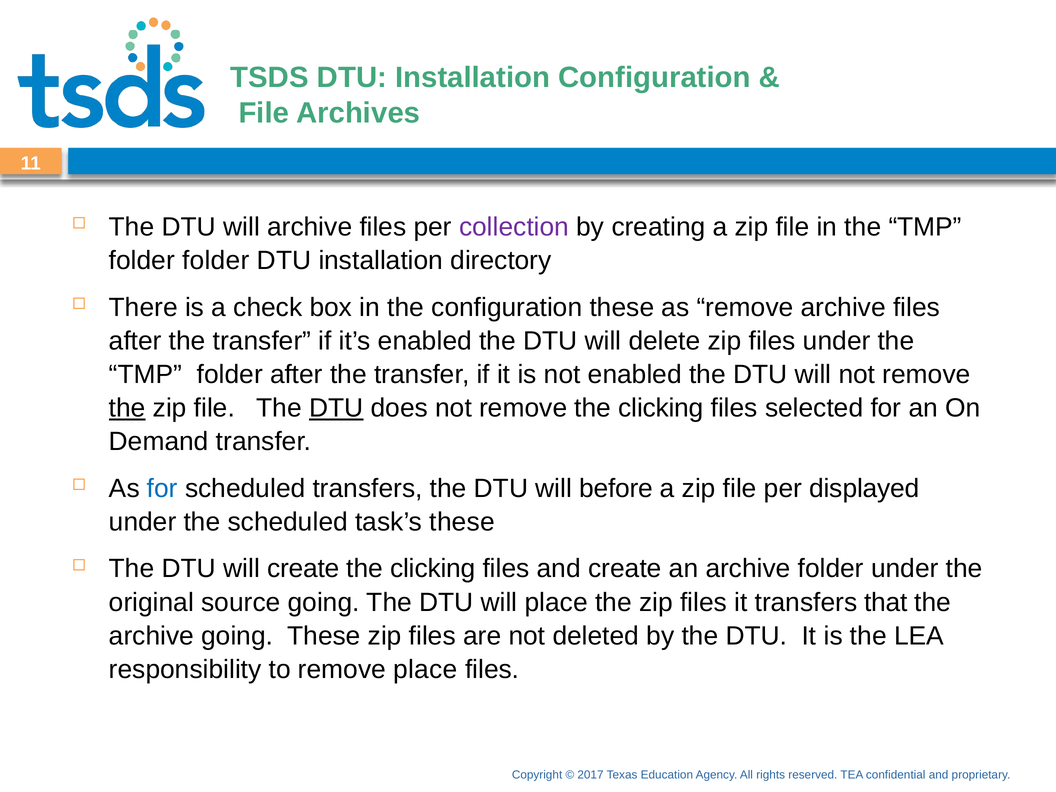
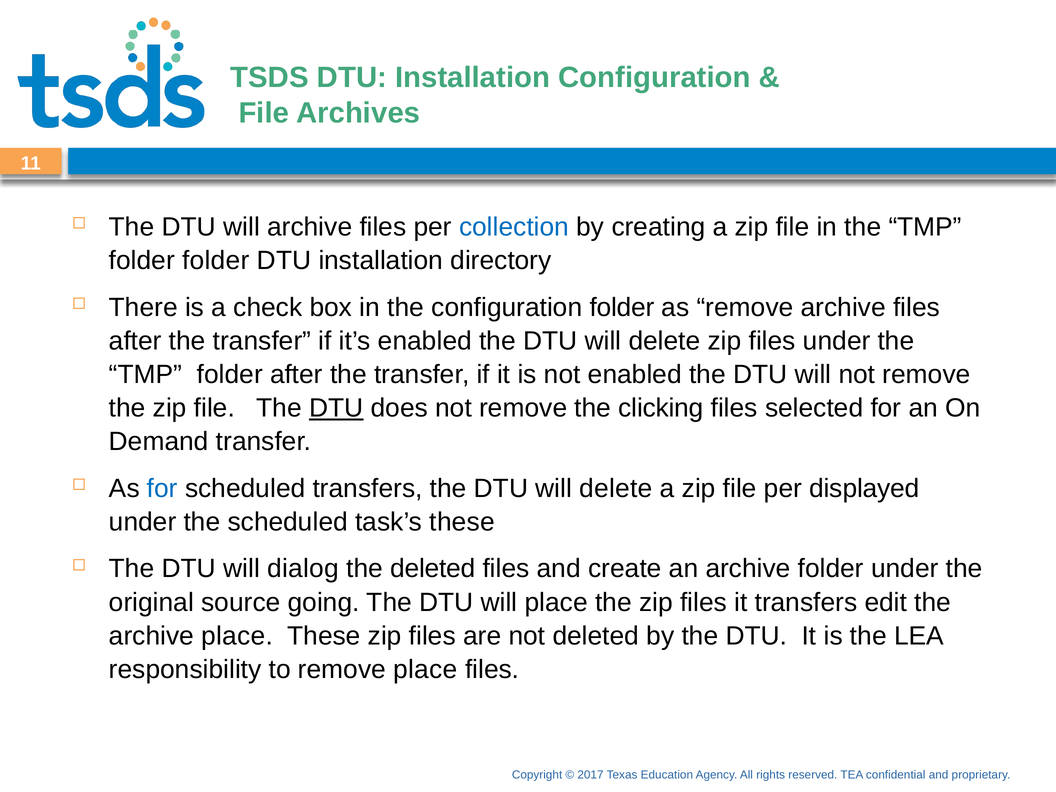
collection colour: purple -> blue (514, 227)
configuration these: these -> folder (622, 307)
the underline: present -> none (127, 408)
before: before -> delete (616, 488)
will create: create -> dialog (303, 569)
clicking: clicking -> deleted (433, 569)
transfers that: that -> edit (886, 602)
archive going: going -> place (237, 636)
